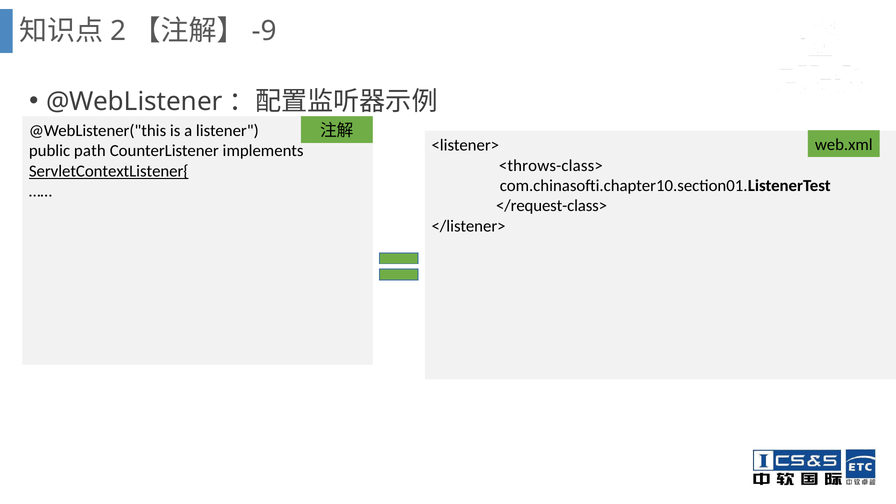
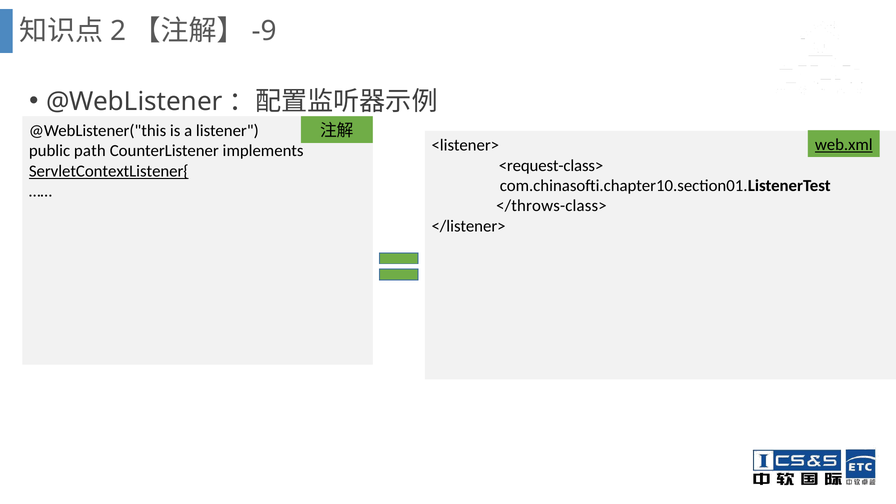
web.xml underline: none -> present (844, 145)
<throws-class>: <throws-class> -> <request-class> (551, 165)
</request-class>: </request-class> -> </throws-class> (551, 206)
